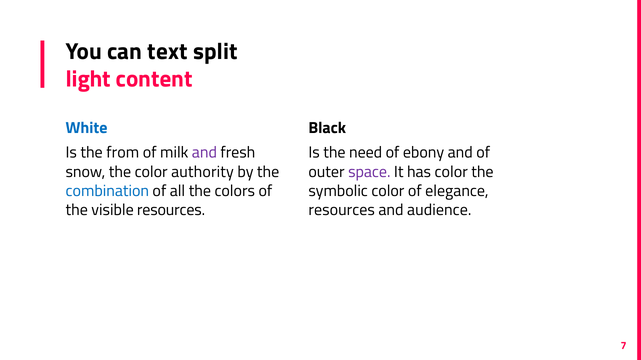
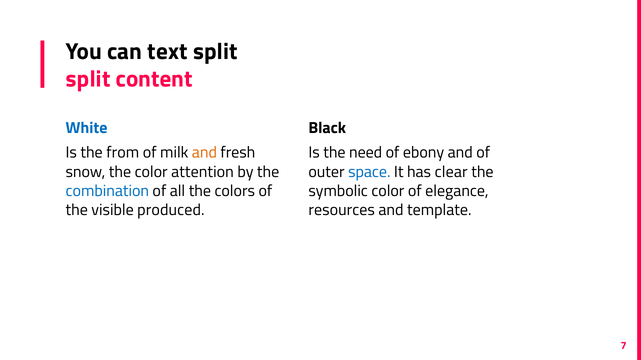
light: light -> split (88, 79)
and colour: purple -> orange (204, 153)
authority: authority -> attention (203, 172)
space colour: purple -> blue (369, 172)
has color: color -> clear (451, 172)
visible resources: resources -> produced (171, 211)
audience: audience -> template (439, 211)
